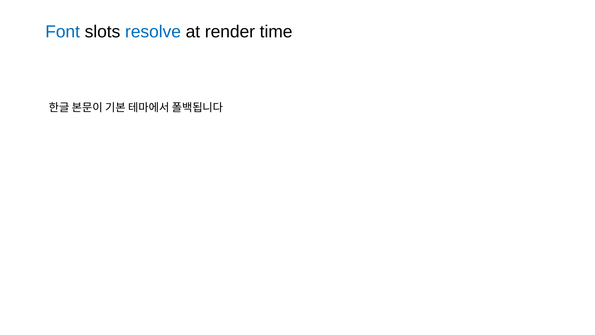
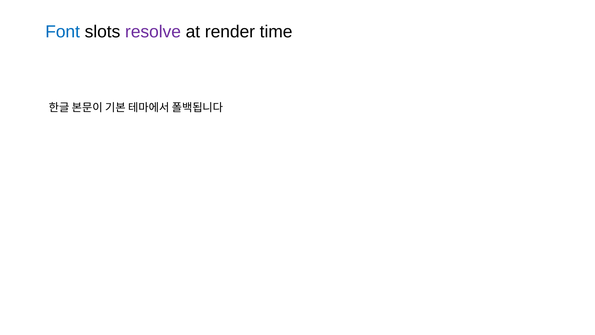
resolve colour: blue -> purple (153, 32)
